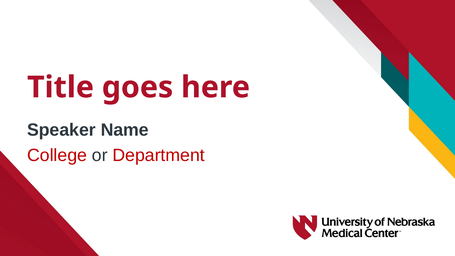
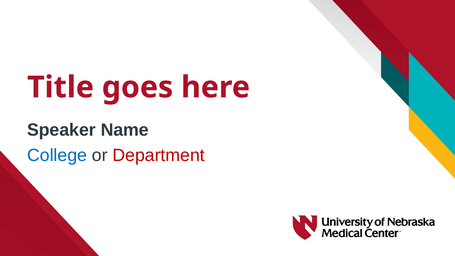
College colour: red -> blue (57, 155)
